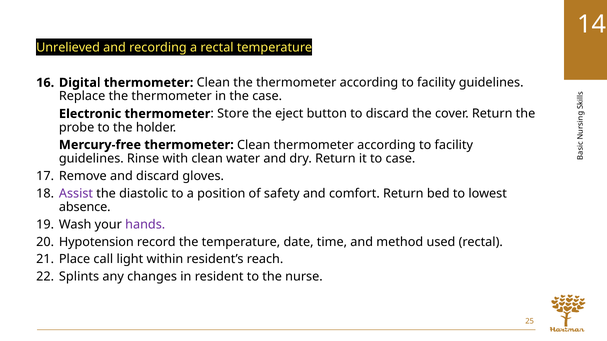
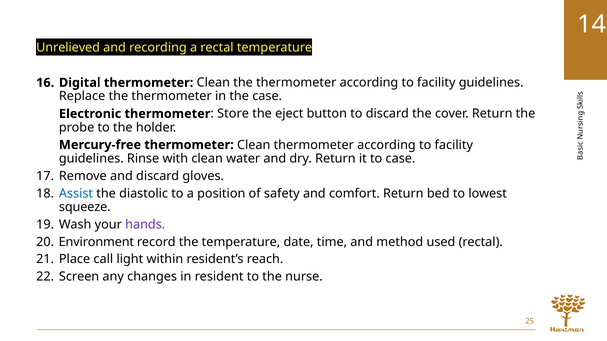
Assist colour: purple -> blue (76, 194)
absence: absence -> squeeze (85, 207)
Hypotension: Hypotension -> Environment (96, 242)
Splints: Splints -> Screen (79, 277)
